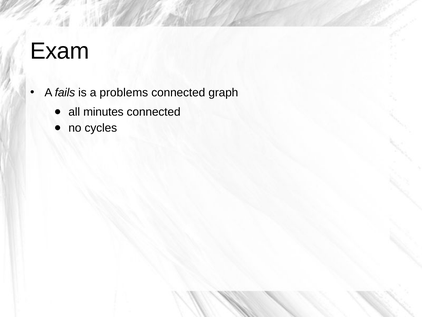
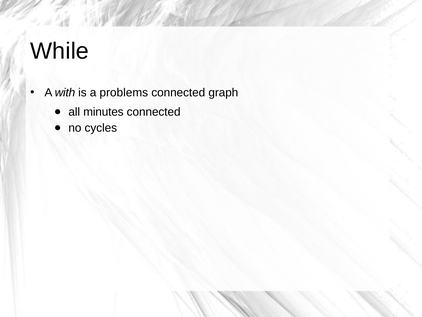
Exam: Exam -> While (60, 51)
fails: fails -> with (65, 92)
